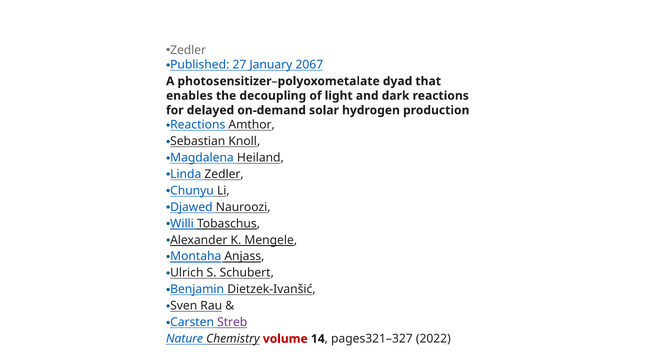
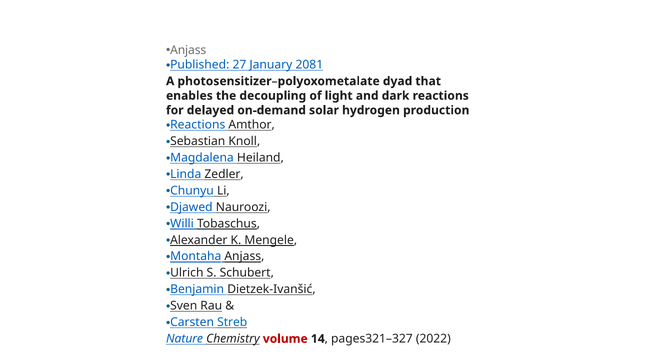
Zedler: Zedler -> Anjass (188, 50)
2067: 2067 -> 2081 (309, 65)
Streb colour: purple -> blue (232, 322)
